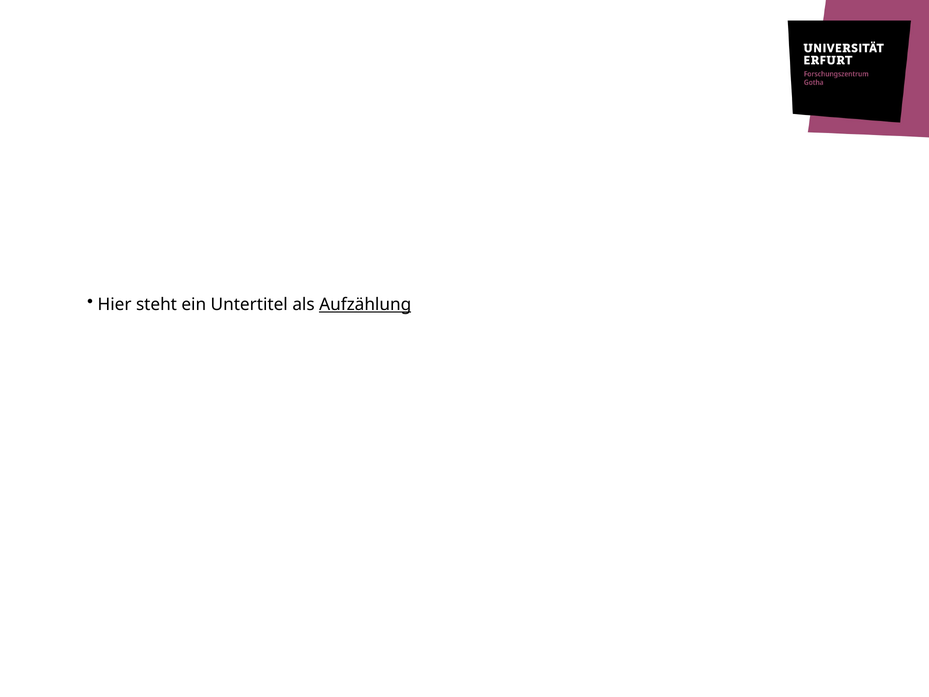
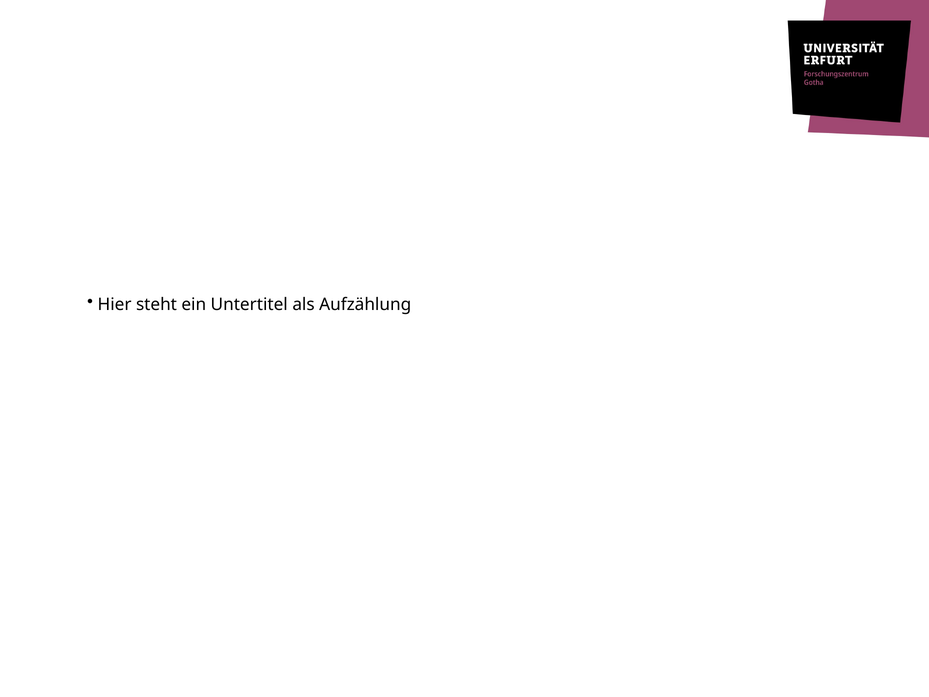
Aufzählung underline: present -> none (365, 304)
